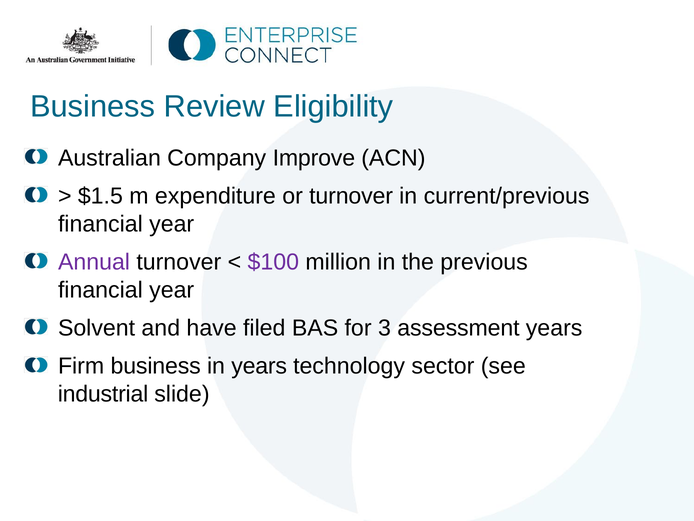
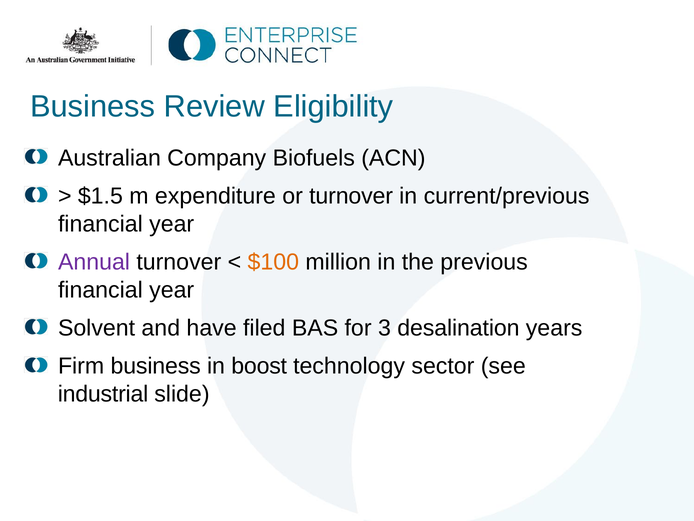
Improve: Improve -> Biofuels (314, 158)
$100 colour: purple -> orange (273, 262)
assessment: assessment -> desalination (458, 328)
in years: years -> boost (259, 366)
